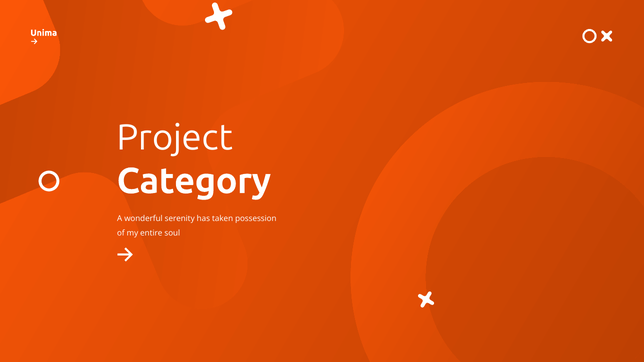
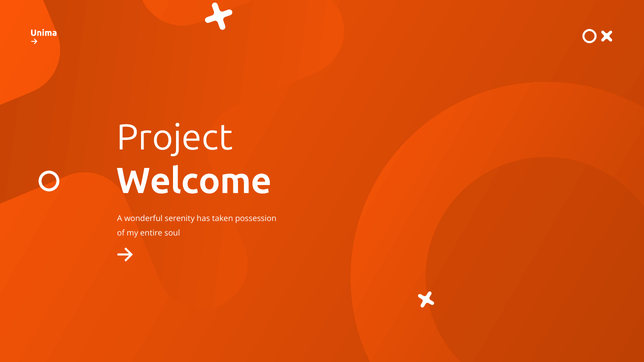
Category: Category -> Welcome (194, 181)
